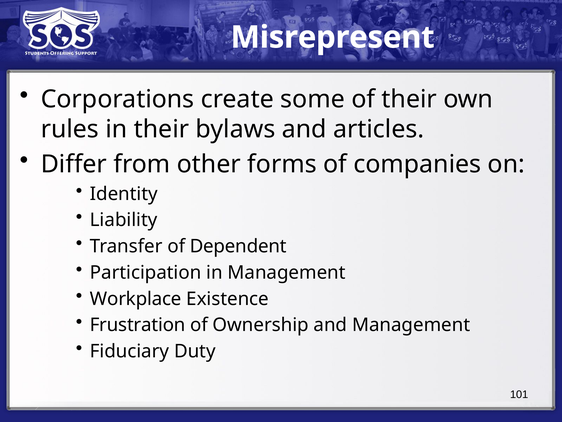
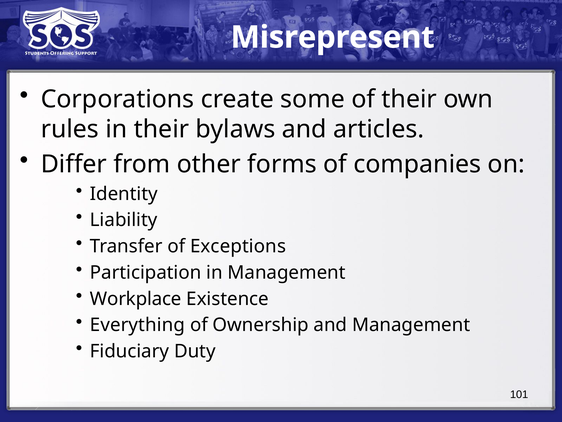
Dependent: Dependent -> Exceptions (238, 246)
Frustration: Frustration -> Everything (137, 325)
